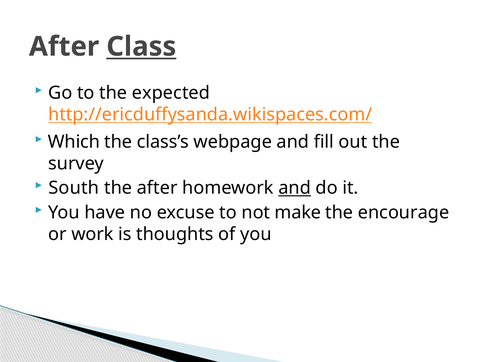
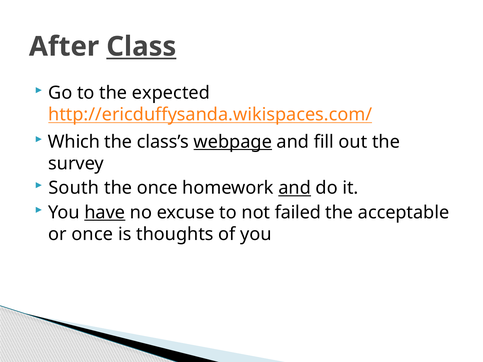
webpage underline: none -> present (233, 142)
the after: after -> once (157, 188)
have underline: none -> present (105, 213)
make: make -> failed (298, 213)
encourage: encourage -> acceptable (404, 213)
or work: work -> once (92, 234)
